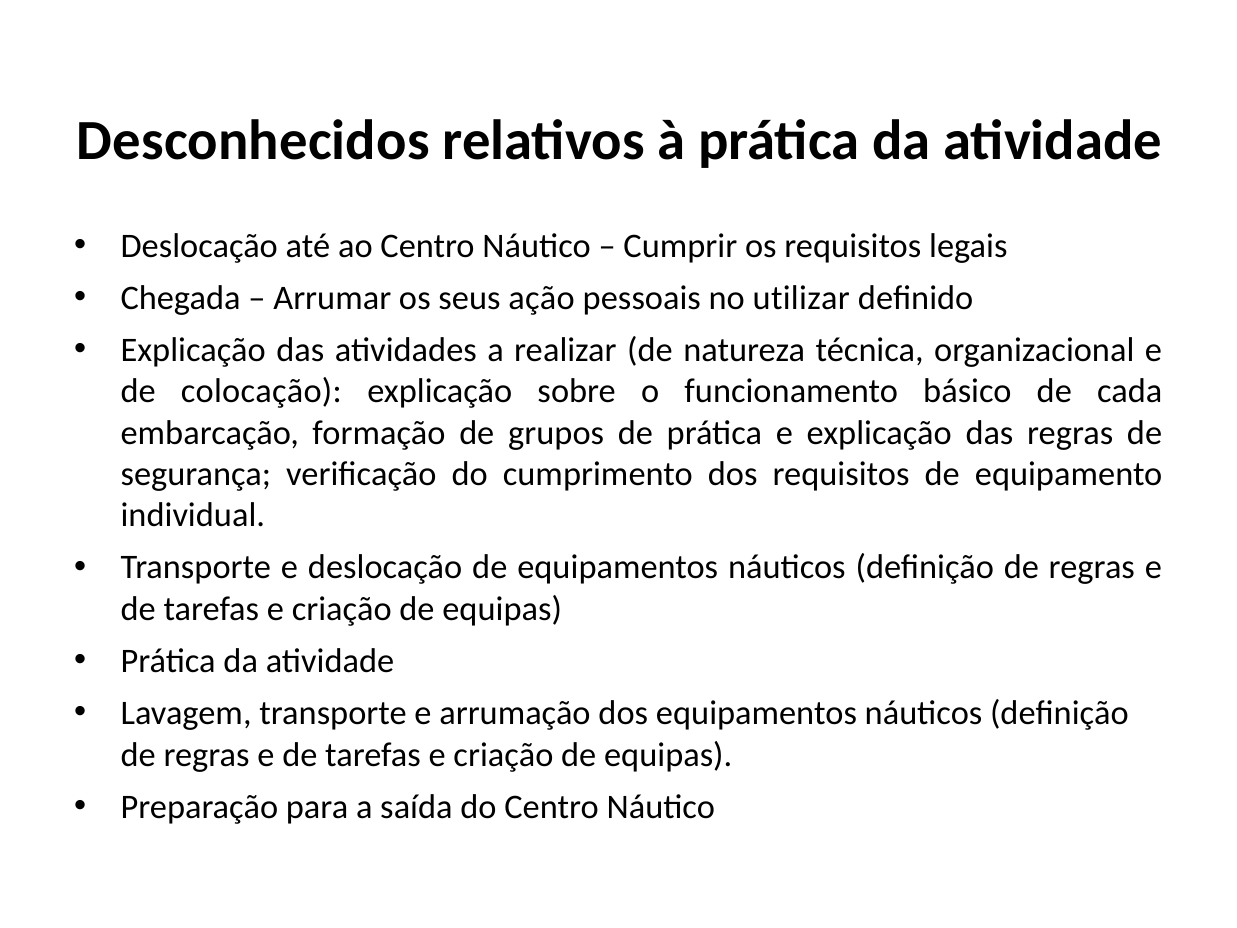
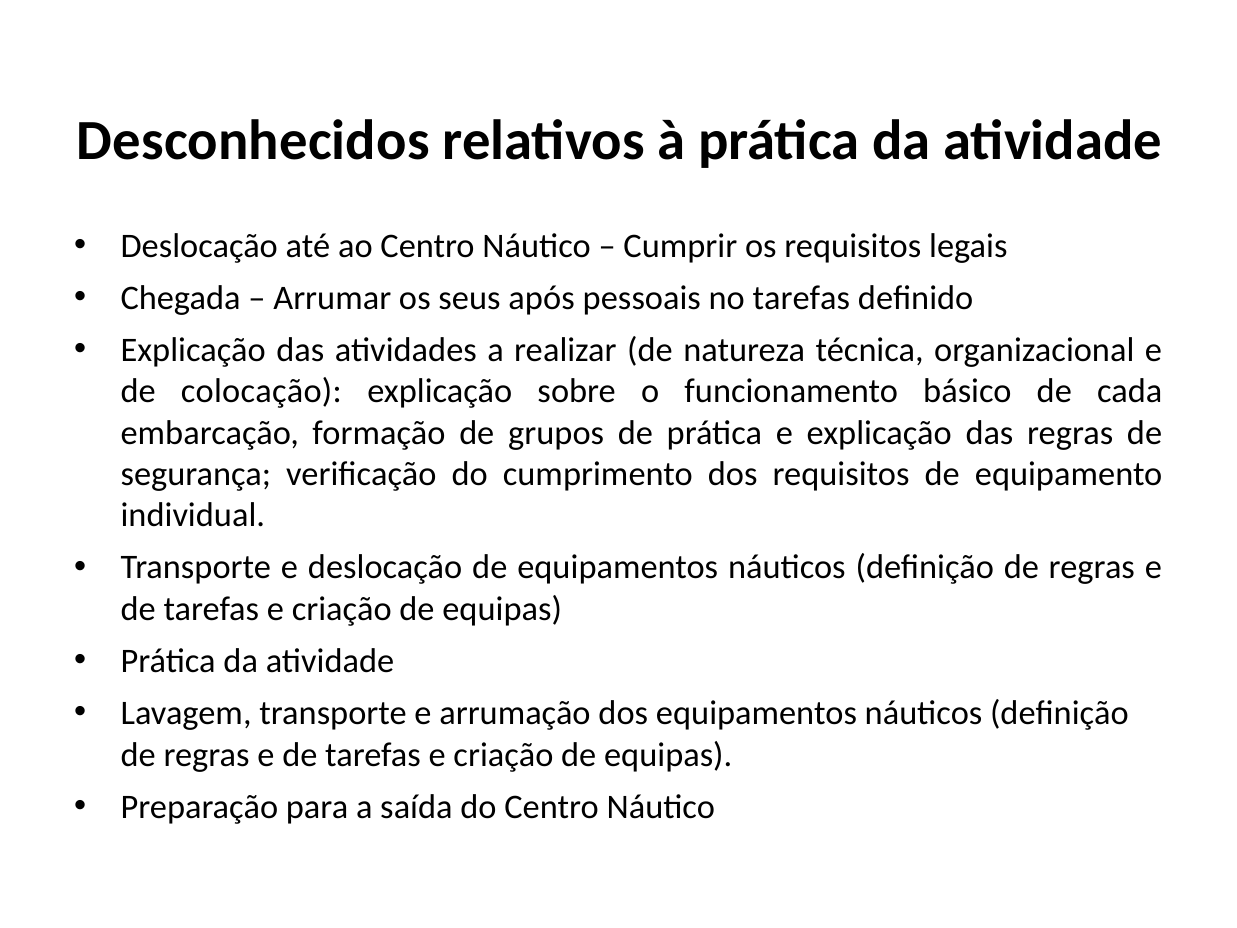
ação: ação -> após (542, 298)
no utilizar: utilizar -> tarefas (801, 298)
